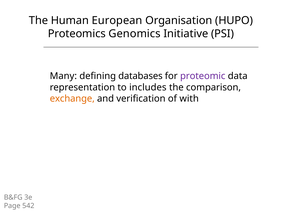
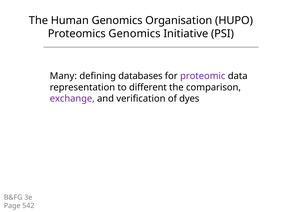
Human European: European -> Genomics (117, 20)
includes: includes -> different (148, 87)
exchange colour: orange -> purple (72, 98)
with: with -> dyes (189, 98)
